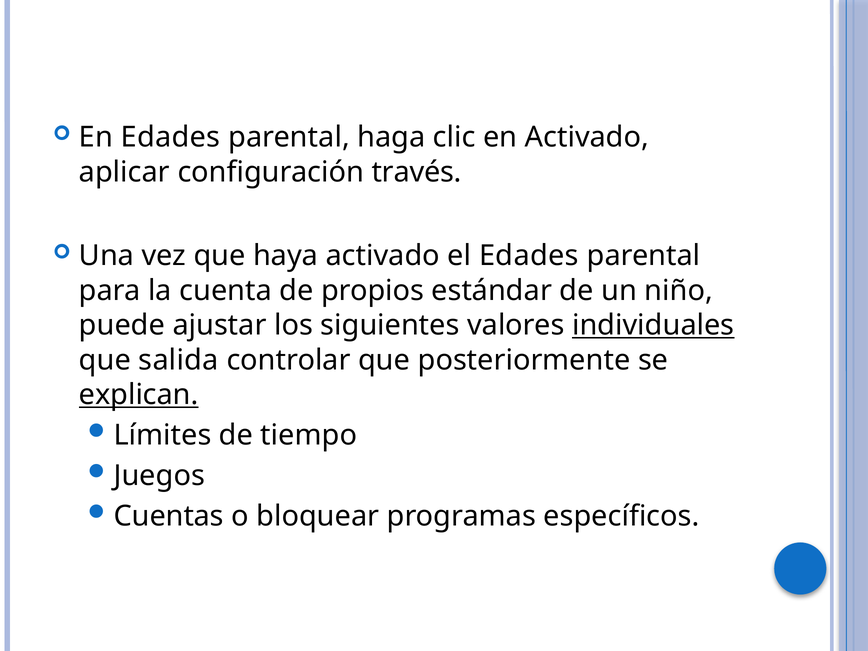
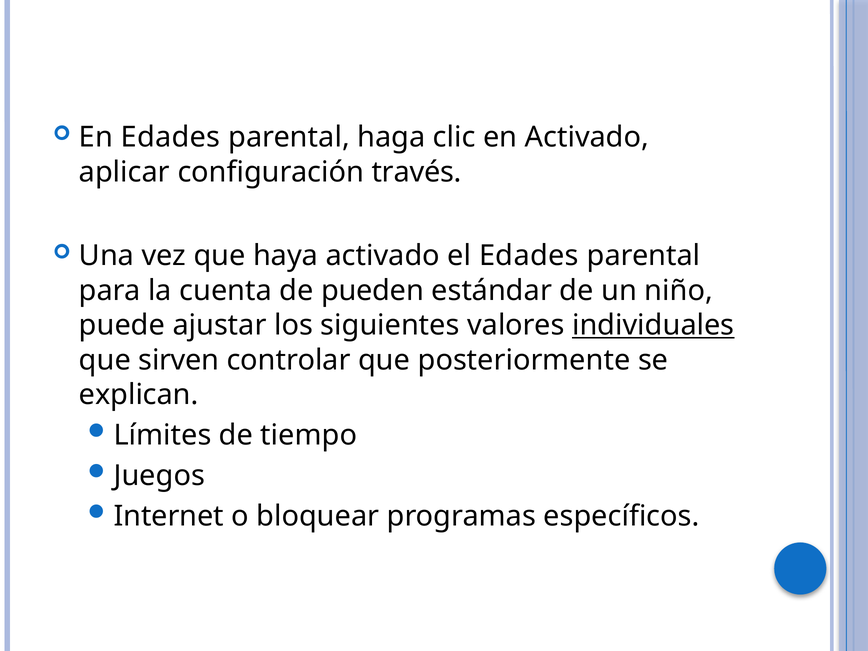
propios: propios -> pueden (373, 291)
salida: salida -> sirven (179, 360)
explican underline: present -> none (139, 395)
Cuentas: Cuentas -> Internet (169, 516)
